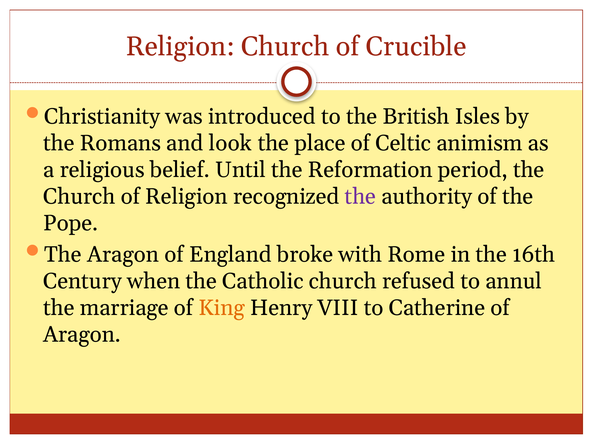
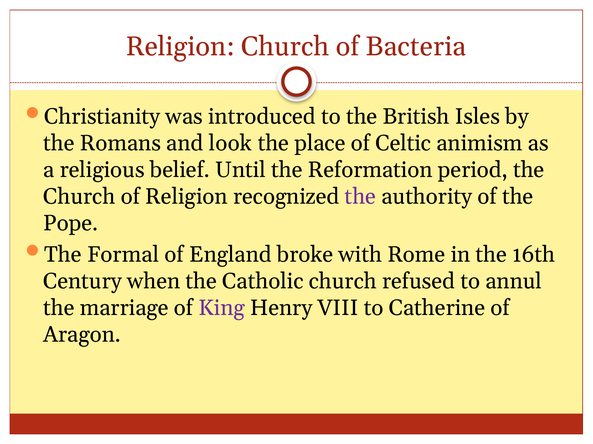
Crucible: Crucible -> Bacteria (416, 47)
The Aragon: Aragon -> Formal (123, 255)
King colour: orange -> purple (222, 308)
